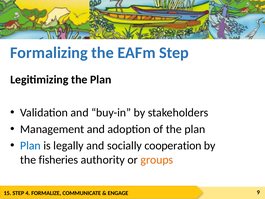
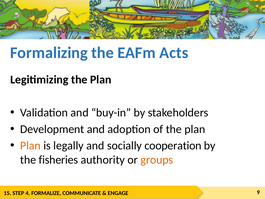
EAFm Step: Step -> Acts (174, 53)
Management: Management -> Development (52, 129)
Plan colour: blue -> orange (30, 146)
